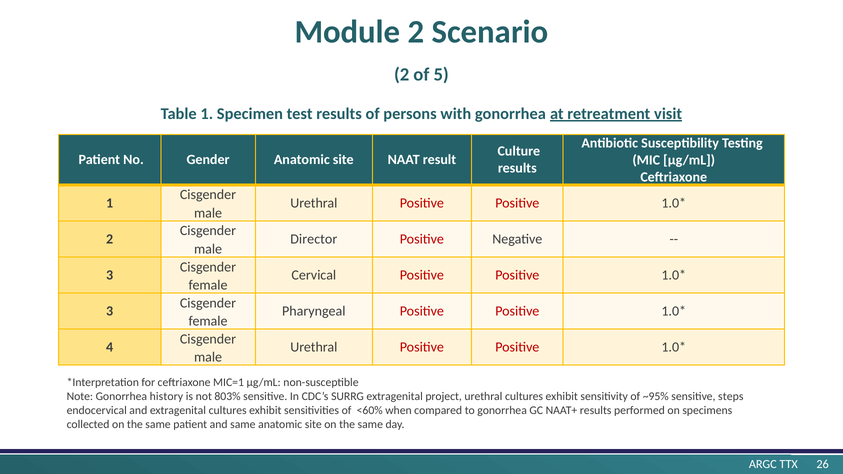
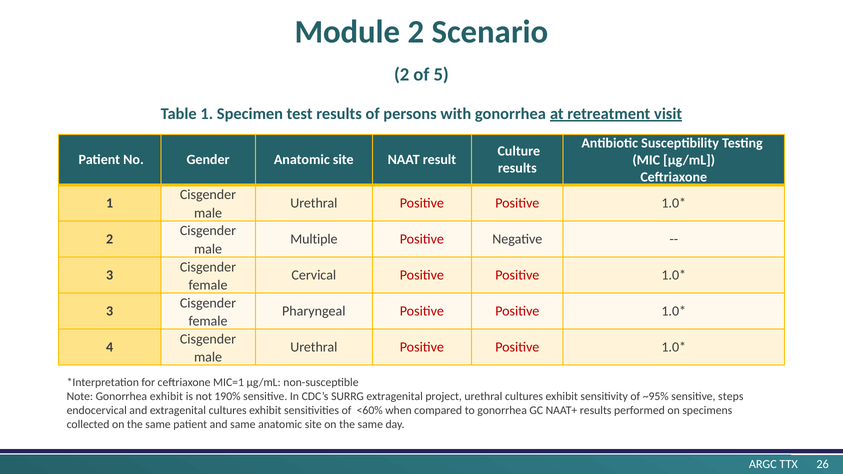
Director: Director -> Multiple (314, 239)
Gonorrhea history: history -> exhibit (166, 397)
803%: 803% -> 190% (228, 397)
